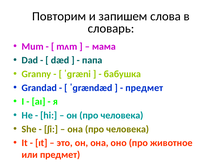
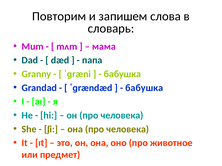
предмет: предмет -> бабушка (144, 88)
